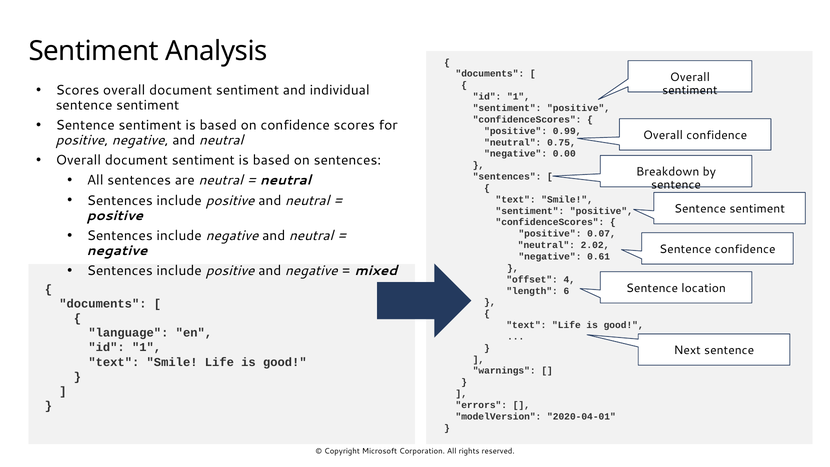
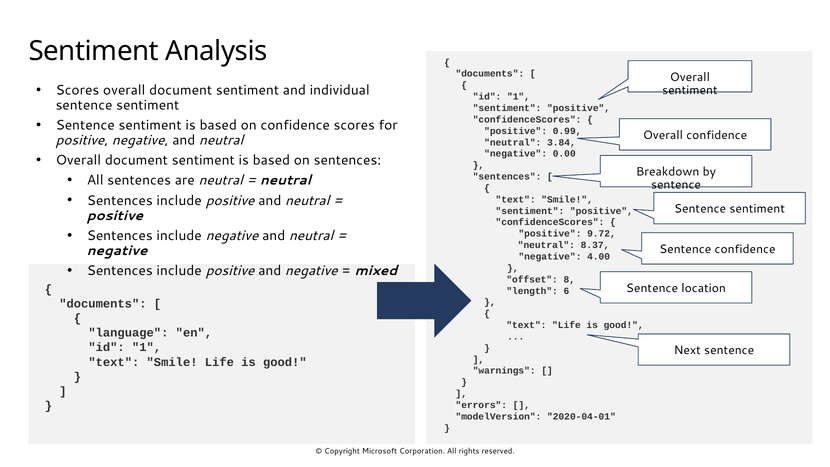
0.75: 0.75 -> 3.84 (561, 142)
0.07: 0.07 -> 9.72 (601, 234)
2.02: 2.02 -> 8.37 (595, 245)
0.61: 0.61 -> 4.00 (599, 257)
4: 4 -> 8 (569, 279)
